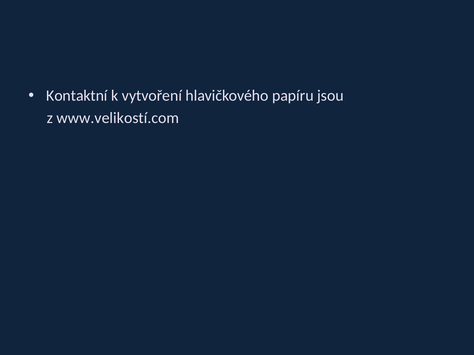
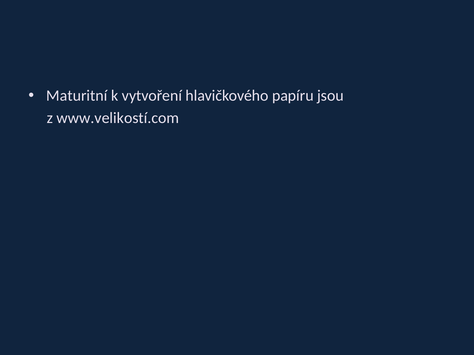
Kontaktní: Kontaktní -> Maturitní (77, 96)
